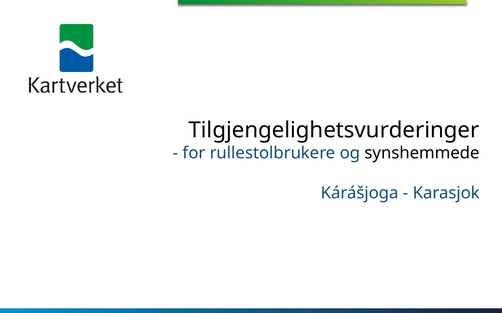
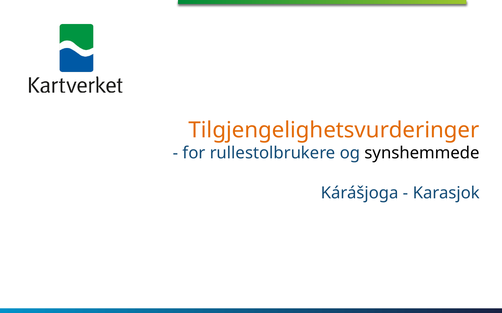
Tilgjengelighetsvurderinger colour: black -> orange (334, 130)
